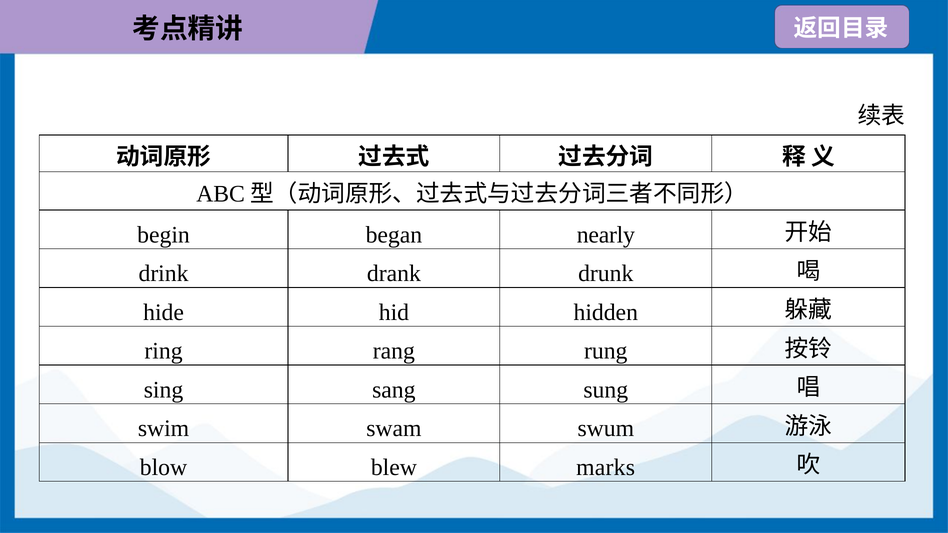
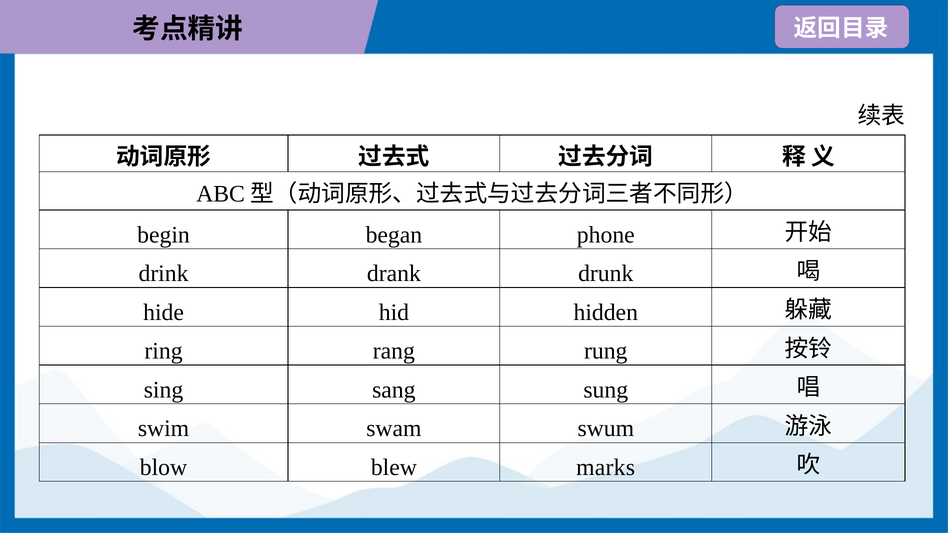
nearly: nearly -> phone (606, 235)
